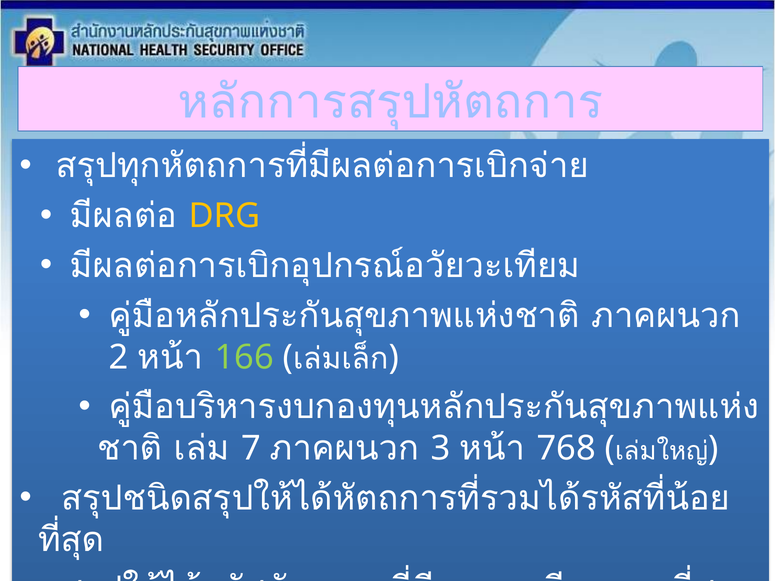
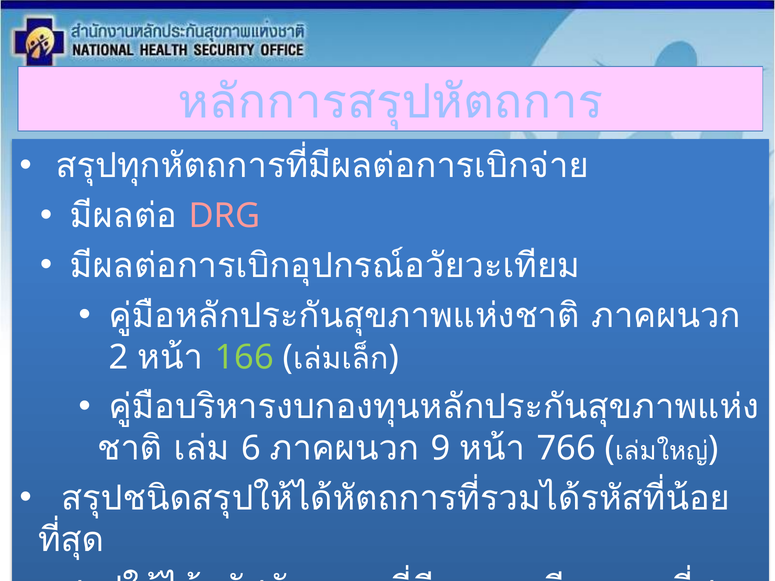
DRG colour: yellow -> pink (224, 216)
7: 7 -> 6 (251, 449)
3: 3 -> 9 (441, 449)
768: 768 -> 766 (566, 449)
